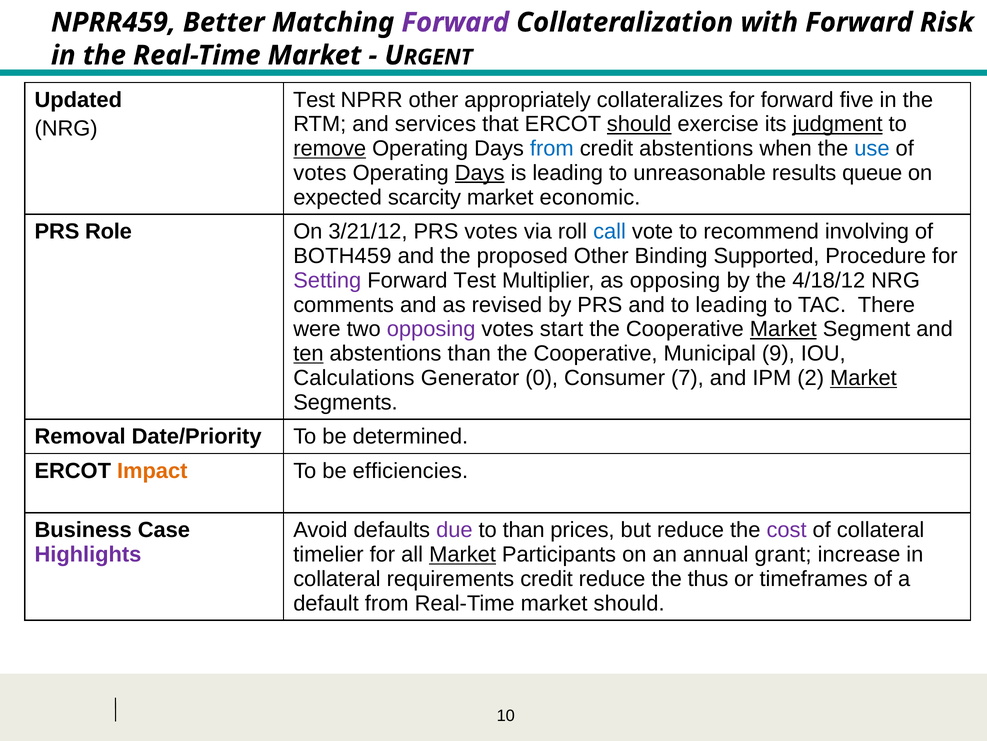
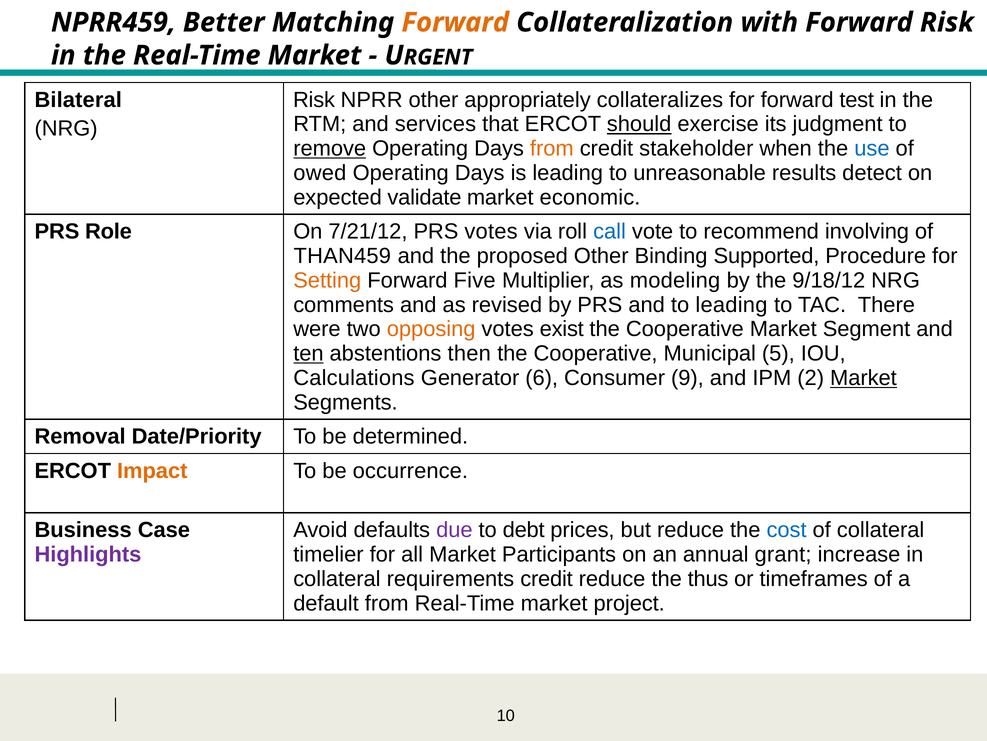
Forward colour: purple -> orange (455, 22)
Updated: Updated -> Bilateral (78, 100)
Test: Test -> Risk (314, 100)
five: five -> test (857, 100)
judgment underline: present -> none (838, 124)
from colour: blue -> orange (552, 148)
credit abstentions: abstentions -> stakeholder (696, 148)
votes: votes -> owed (320, 173)
Days underline: present -> none (480, 173)
queue: queue -> detect (872, 173)
scarcity: scarcity -> validate (424, 197)
3/21/12: 3/21/12 -> 7/21/12 (368, 231)
BOTH459: BOTH459 -> THAN459 (342, 256)
Setting colour: purple -> orange (327, 280)
Forward Test: Test -> Five (475, 280)
as opposing: opposing -> modeling (675, 280)
4/18/12: 4/18/12 -> 9/18/12 (829, 280)
opposing colour: purple -> orange (431, 329)
start: start -> exist (562, 329)
Market underline: present -> none (783, 329)
abstentions than: than -> then (469, 353)
9: 9 -> 5 (778, 353)
0: 0 -> 6 (542, 378)
7: 7 -> 9 (687, 378)
efficiencies: efficiencies -> occurrence (410, 471)
to than: than -> debt (524, 530)
cost colour: purple -> blue (787, 530)
Market underline: present -> none (463, 554)
market should: should -> project (629, 603)
